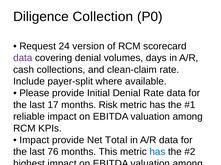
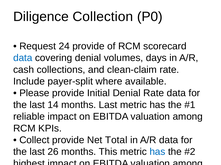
24 version: version -> provide (88, 46)
data colour: purple -> blue (23, 58)
17: 17 -> 14 (53, 105)
months Risk: Risk -> Last (108, 105)
Impact: Impact -> Collect (34, 141)
76: 76 -> 26 (53, 152)
